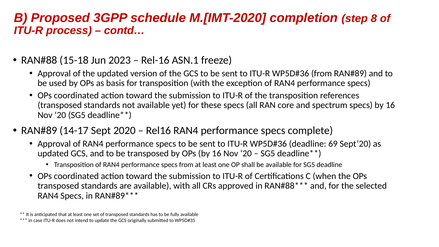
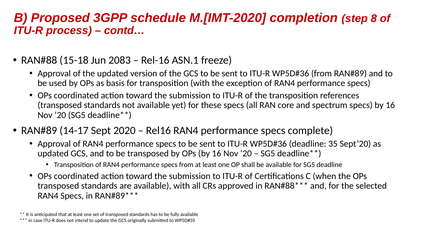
2023: 2023 -> 2083 (120, 60)
69: 69 -> 35 (333, 144)
